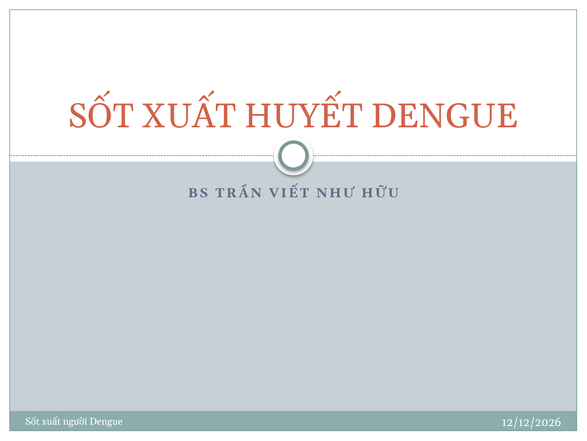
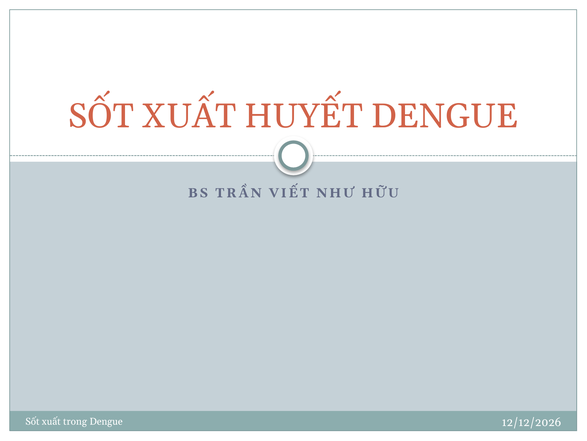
người: người -> trong (75, 421)
